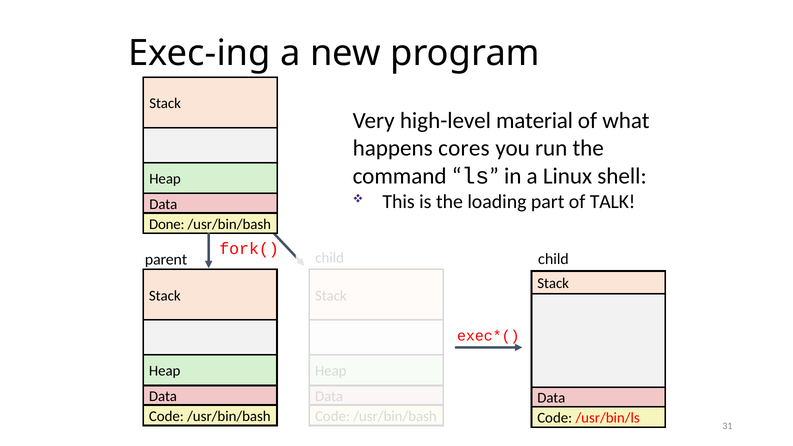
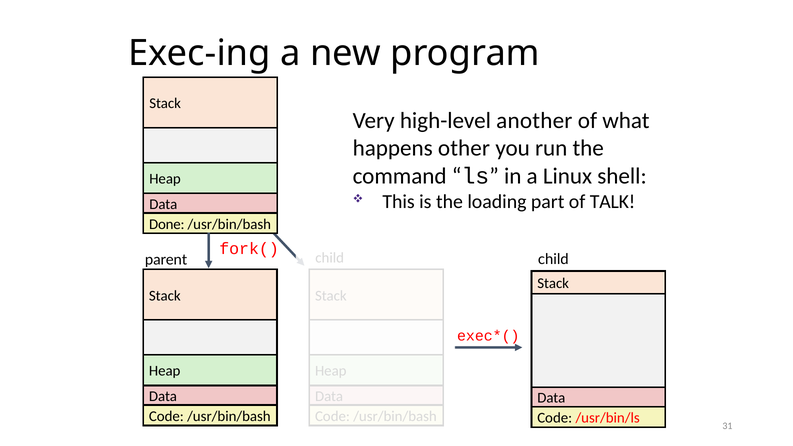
material: material -> another (534, 120)
cores: cores -> other (464, 148)
